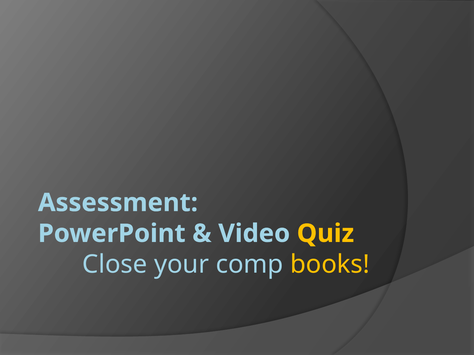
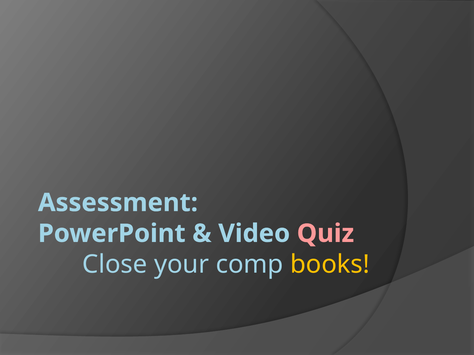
Quiz colour: yellow -> pink (325, 234)
